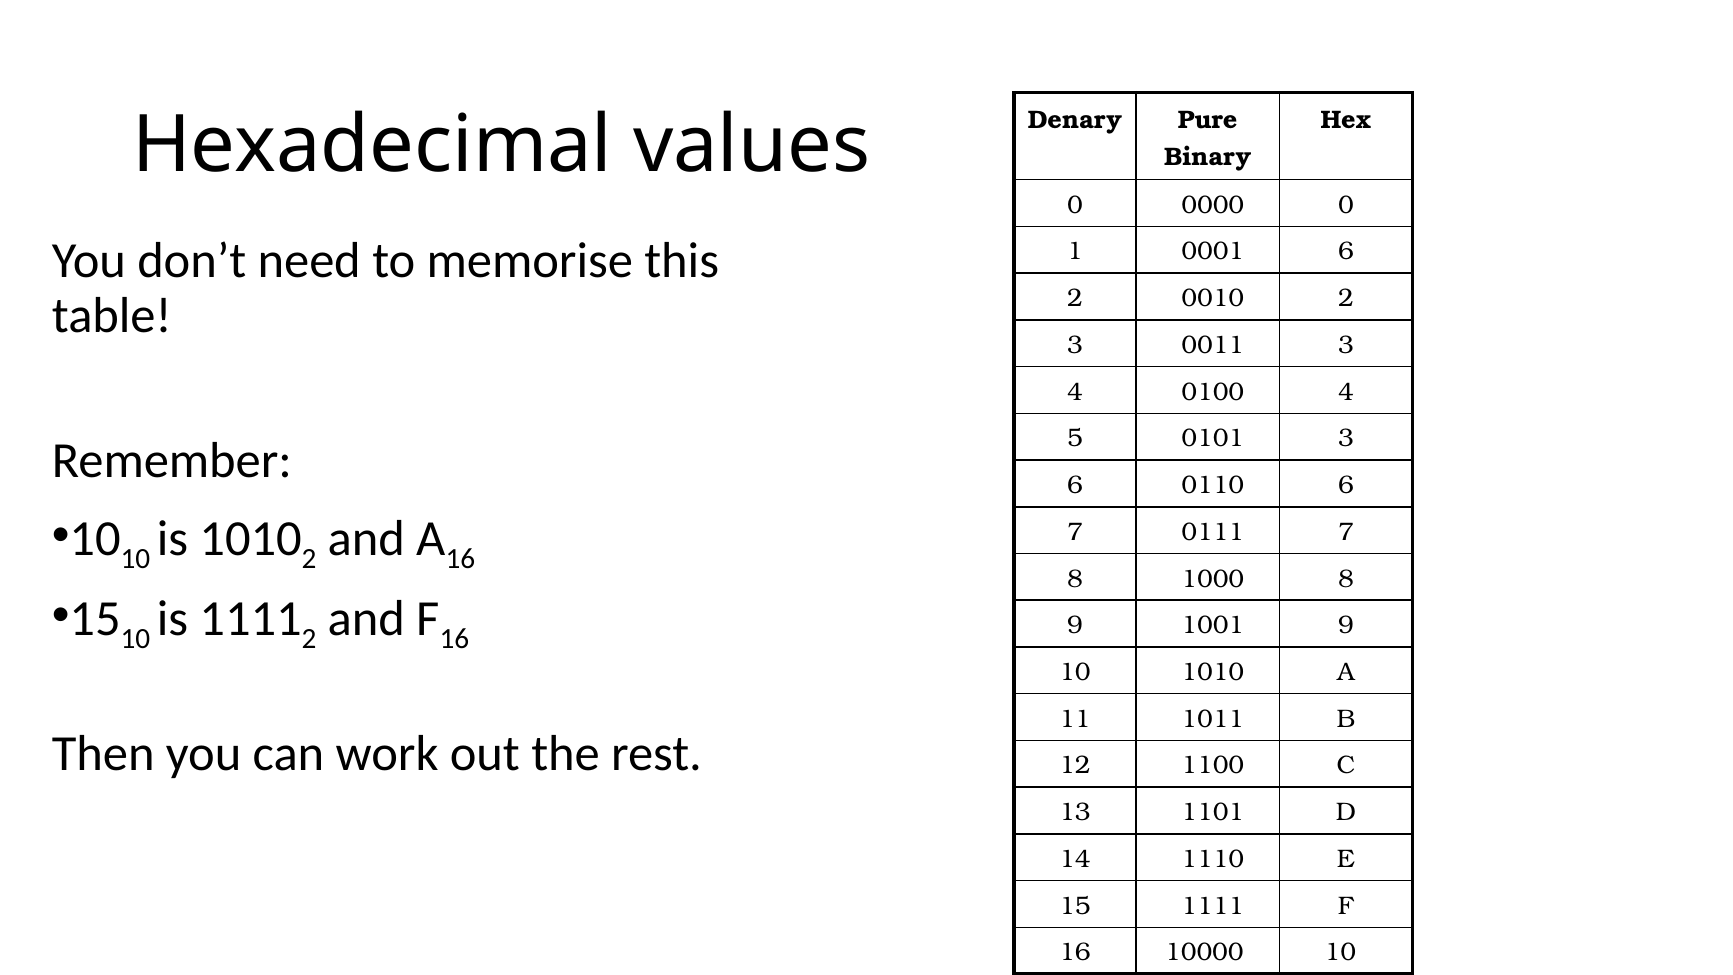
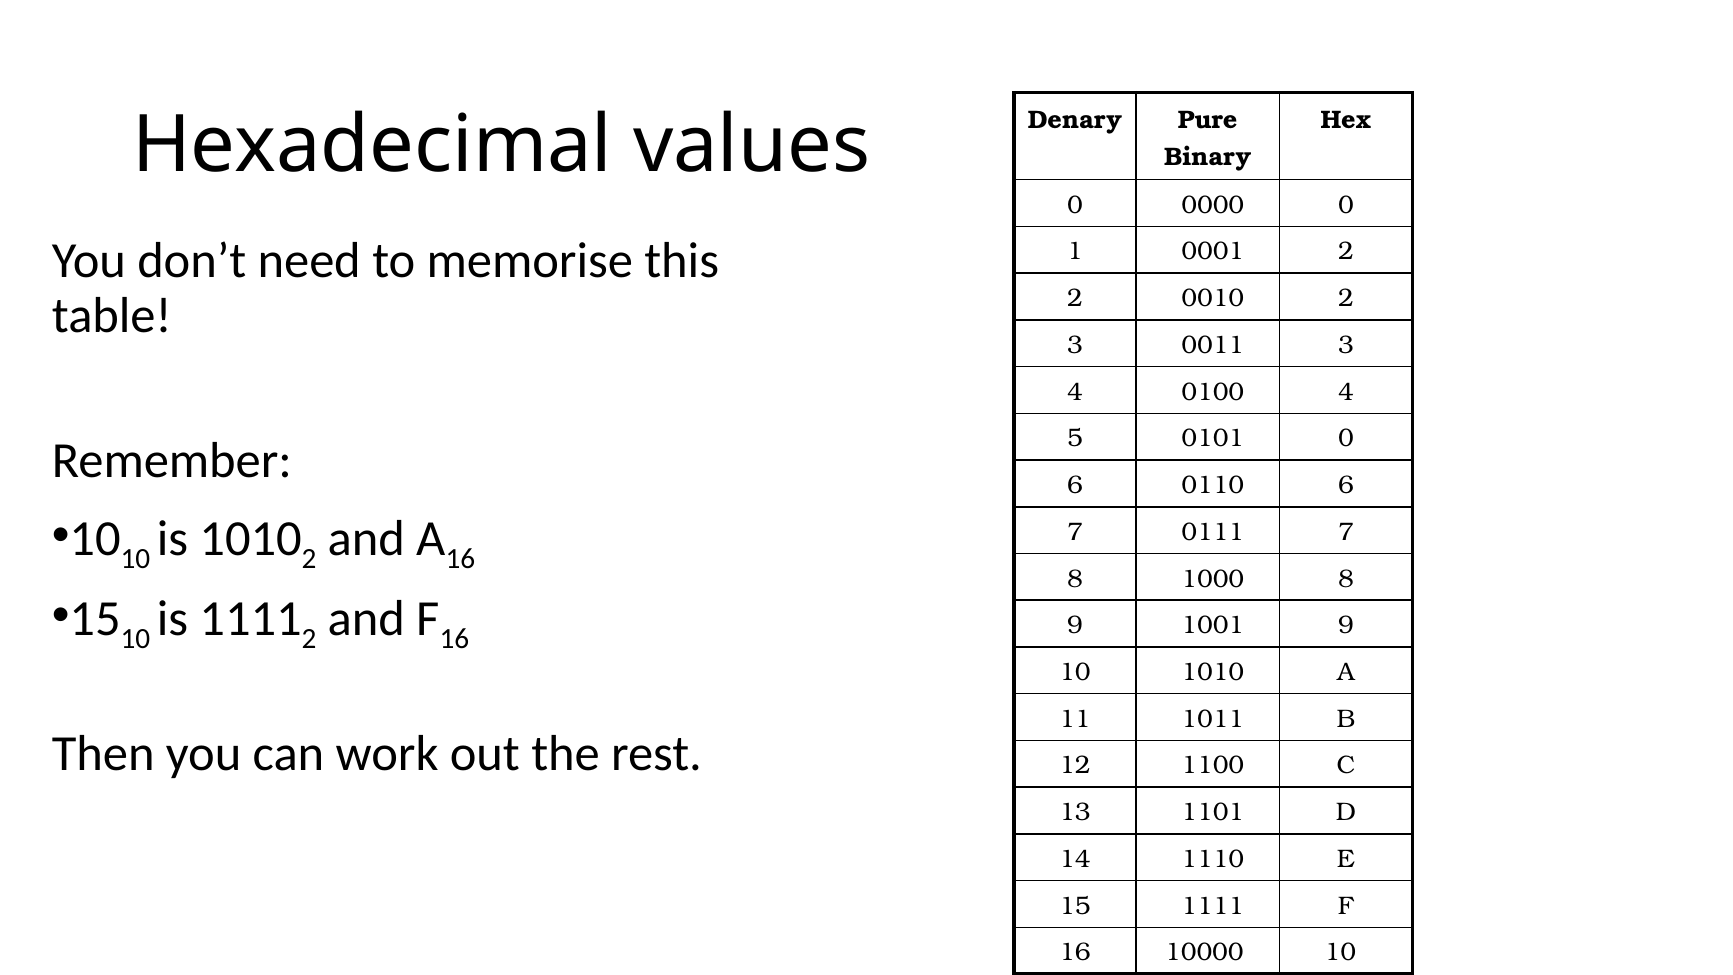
0001 6: 6 -> 2 (1346, 252)
0101 3: 3 -> 0 (1346, 438)
